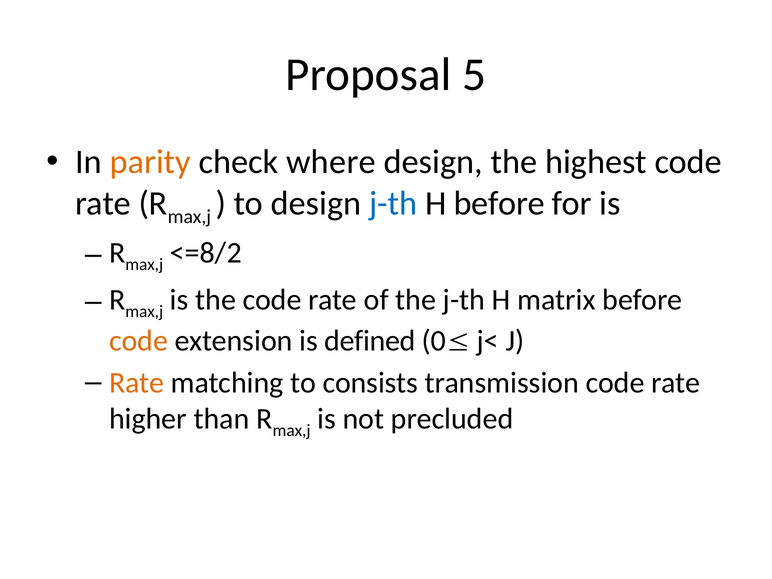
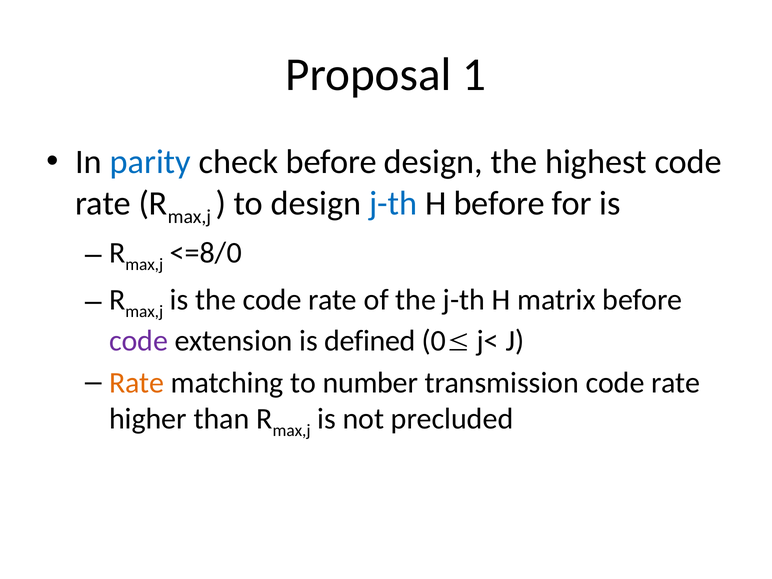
5: 5 -> 1 (474, 75)
parity colour: orange -> blue (150, 162)
check where: where -> before (331, 162)
<=8/2: <=8/2 -> <=8/0 (206, 253)
code colour: orange -> purple (138, 341)
consists: consists -> number (370, 383)
